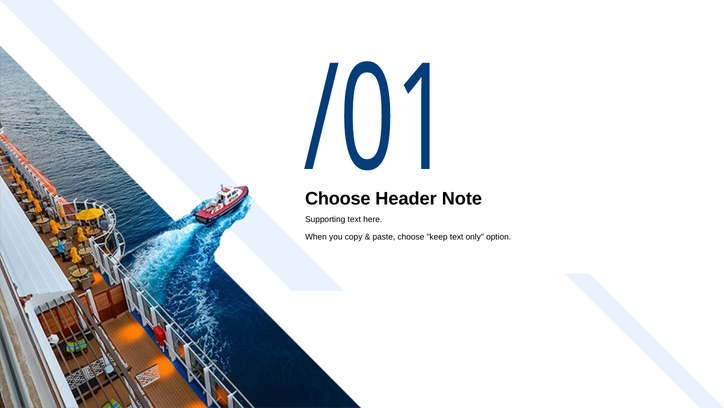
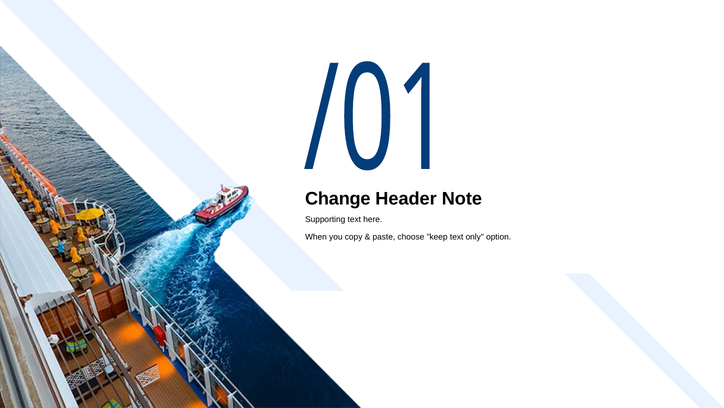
Choose: Choose -> Change (338, 198)
